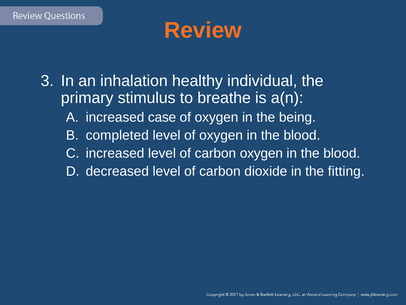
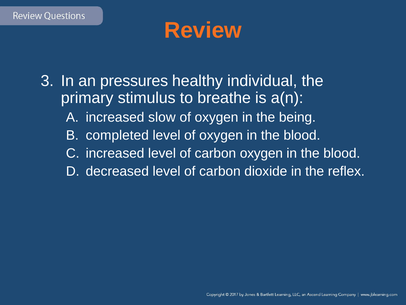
inhalation: inhalation -> pressures (134, 81)
case: case -> slow (162, 117)
fitting: fitting -> reflex (346, 171)
